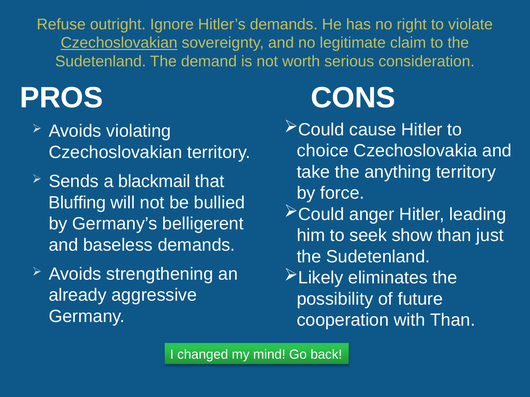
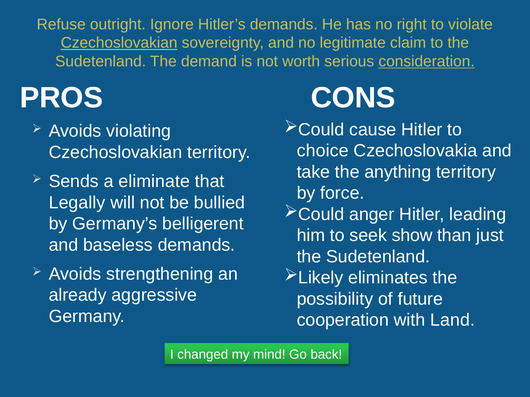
consideration underline: none -> present (427, 61)
blackmail: blackmail -> eliminate (154, 182)
Bluffing: Bluffing -> Legally (77, 203)
with Than: Than -> Land (453, 321)
